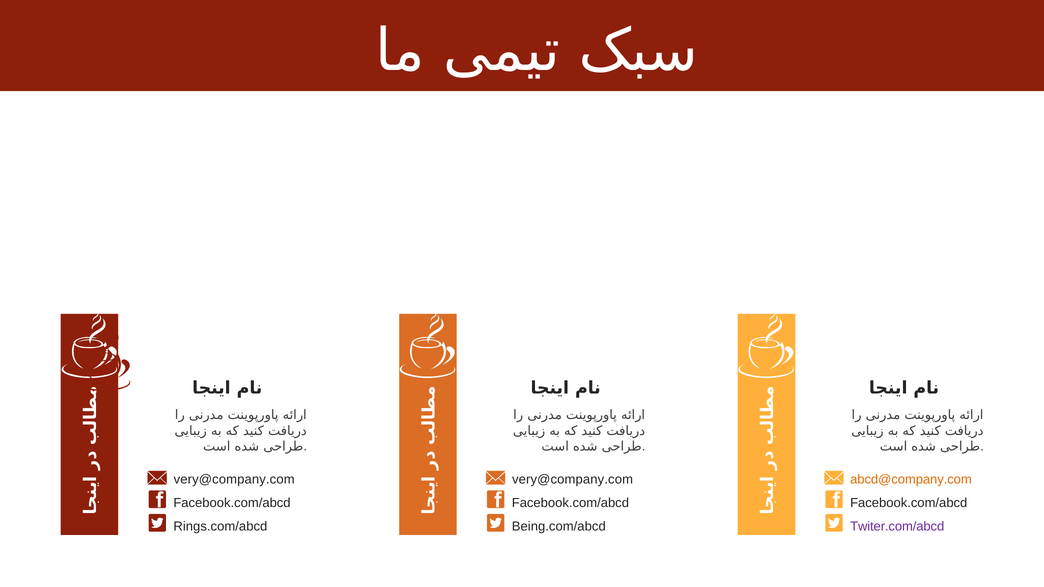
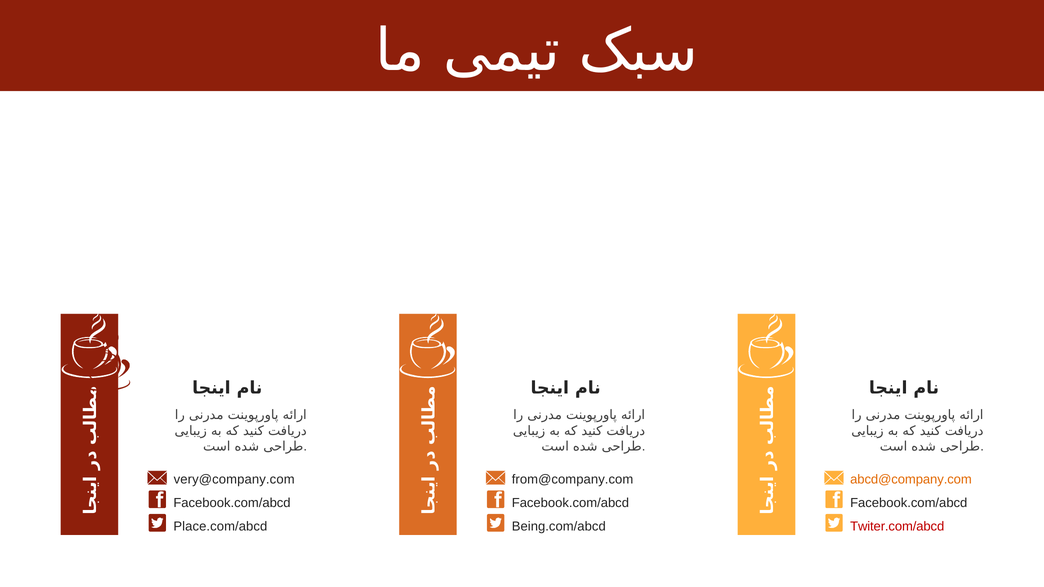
very@company.com: very@company.com -> from@company.com (573, 480)
Rings.com/abcd: Rings.com/abcd -> Place.com/abcd (220, 527)
Twiter.com/abcd colour: purple -> red (897, 527)
